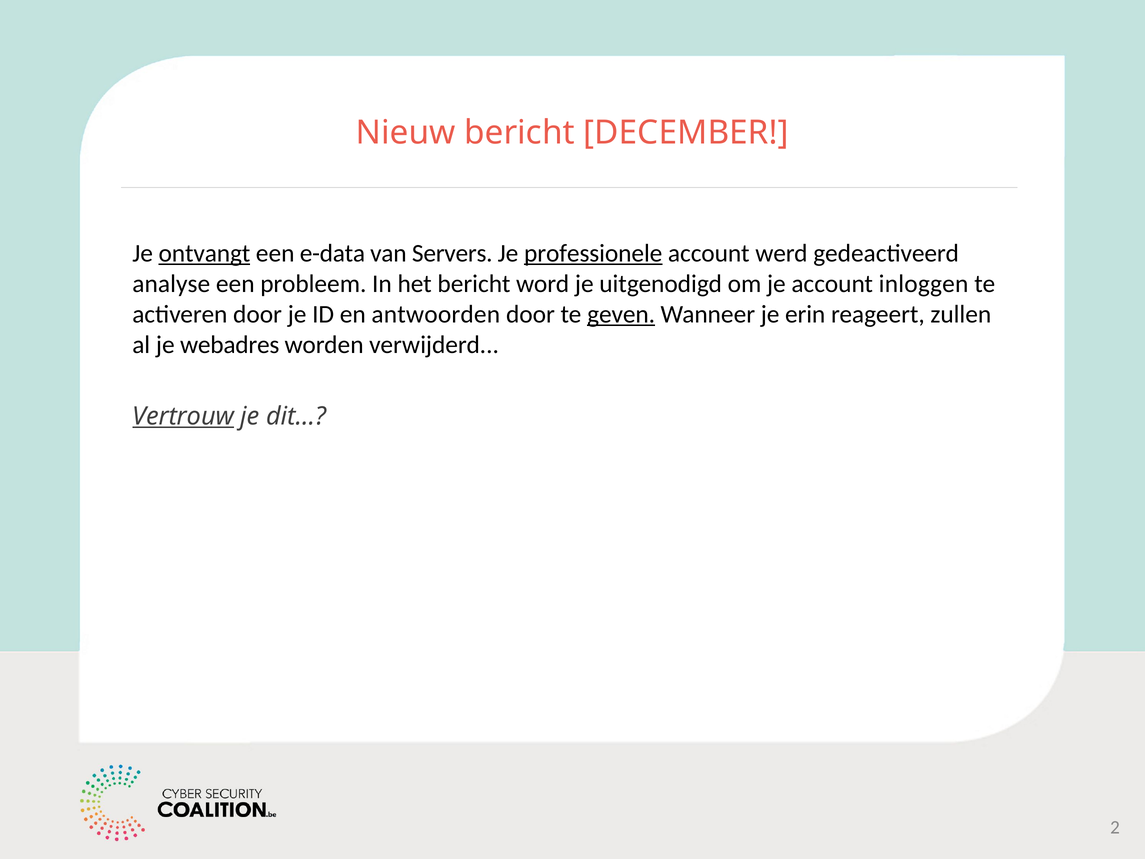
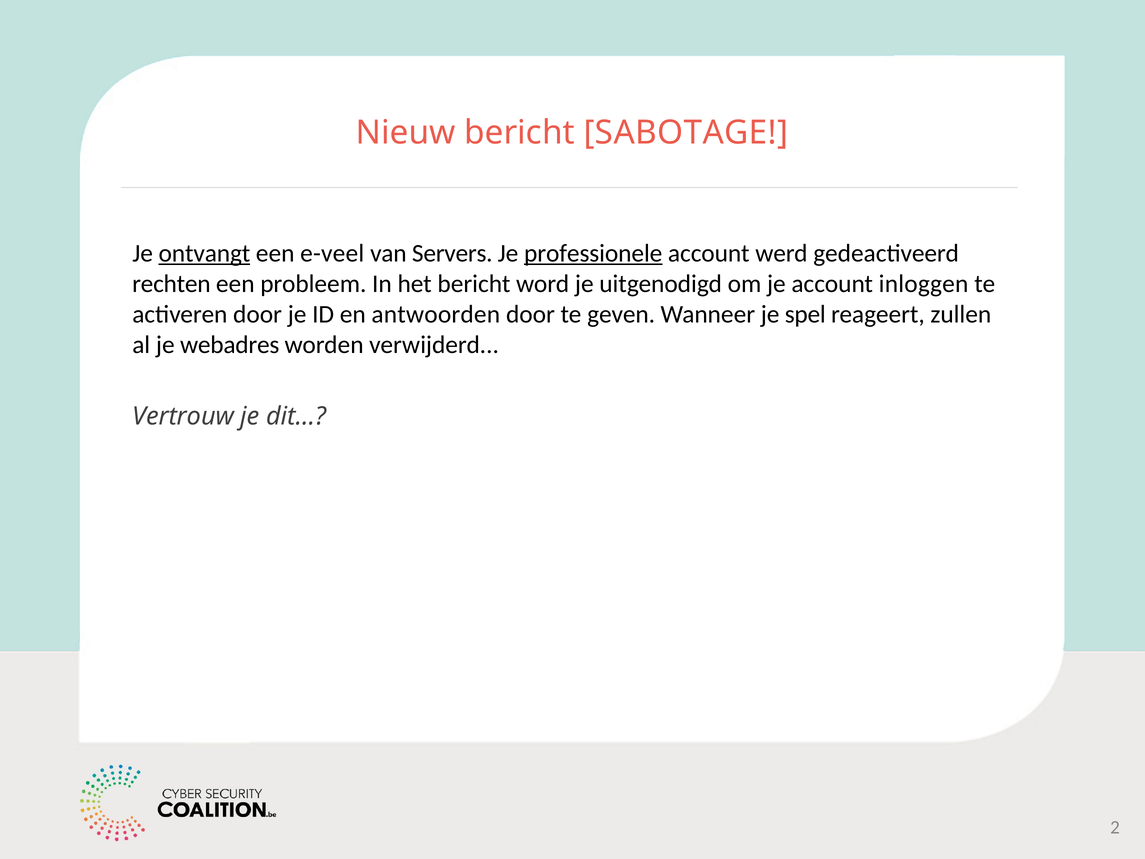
DECEMBER: DECEMBER -> SABOTAGE (686, 133)
e-data: e-data -> e-veel (332, 253)
analyse: analyse -> rechten (171, 284)
geven underline: present -> none (621, 314)
erin: erin -> spel (805, 314)
Vertrouw underline: present -> none (183, 416)
